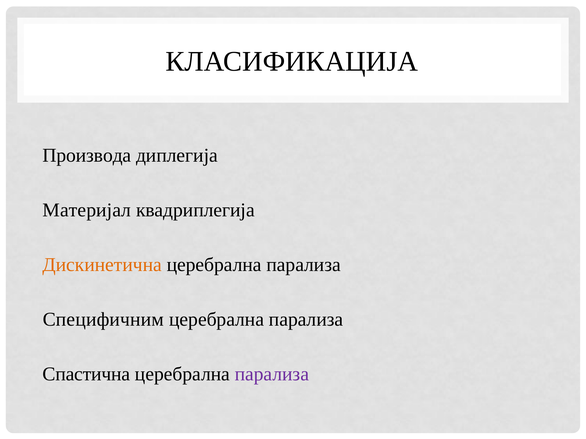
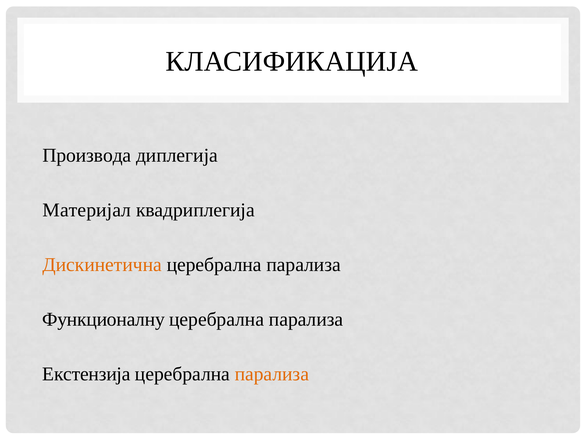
Специфичним: Специфичним -> Функционалну (103, 320)
Спастична: Спастична -> Екстензија (86, 374)
парализа colour: purple -> orange (272, 374)
